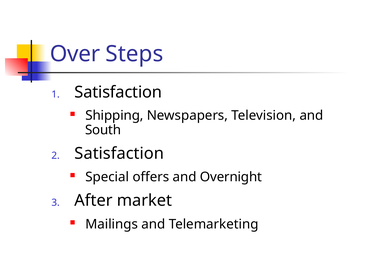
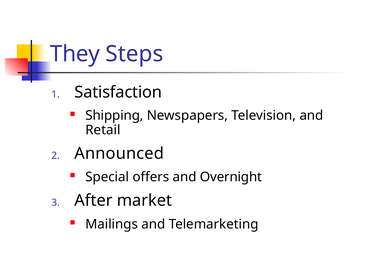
Over: Over -> They (75, 54)
South: South -> Retail (103, 130)
Satisfaction: Satisfaction -> Announced (119, 153)
